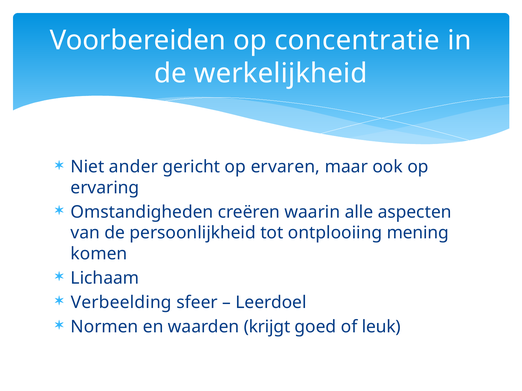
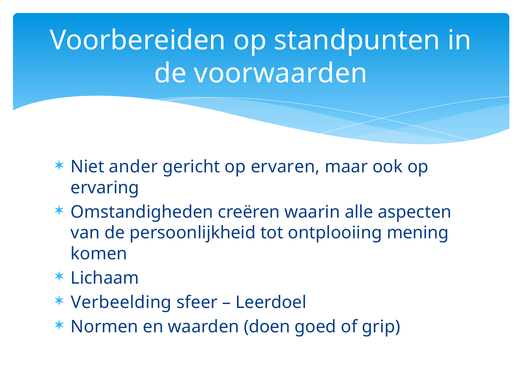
concentratie: concentratie -> standpunten (357, 40)
werkelijkheid: werkelijkheid -> voorwaarden (281, 74)
krijgt: krijgt -> doen (267, 327)
leuk: leuk -> grip (381, 327)
